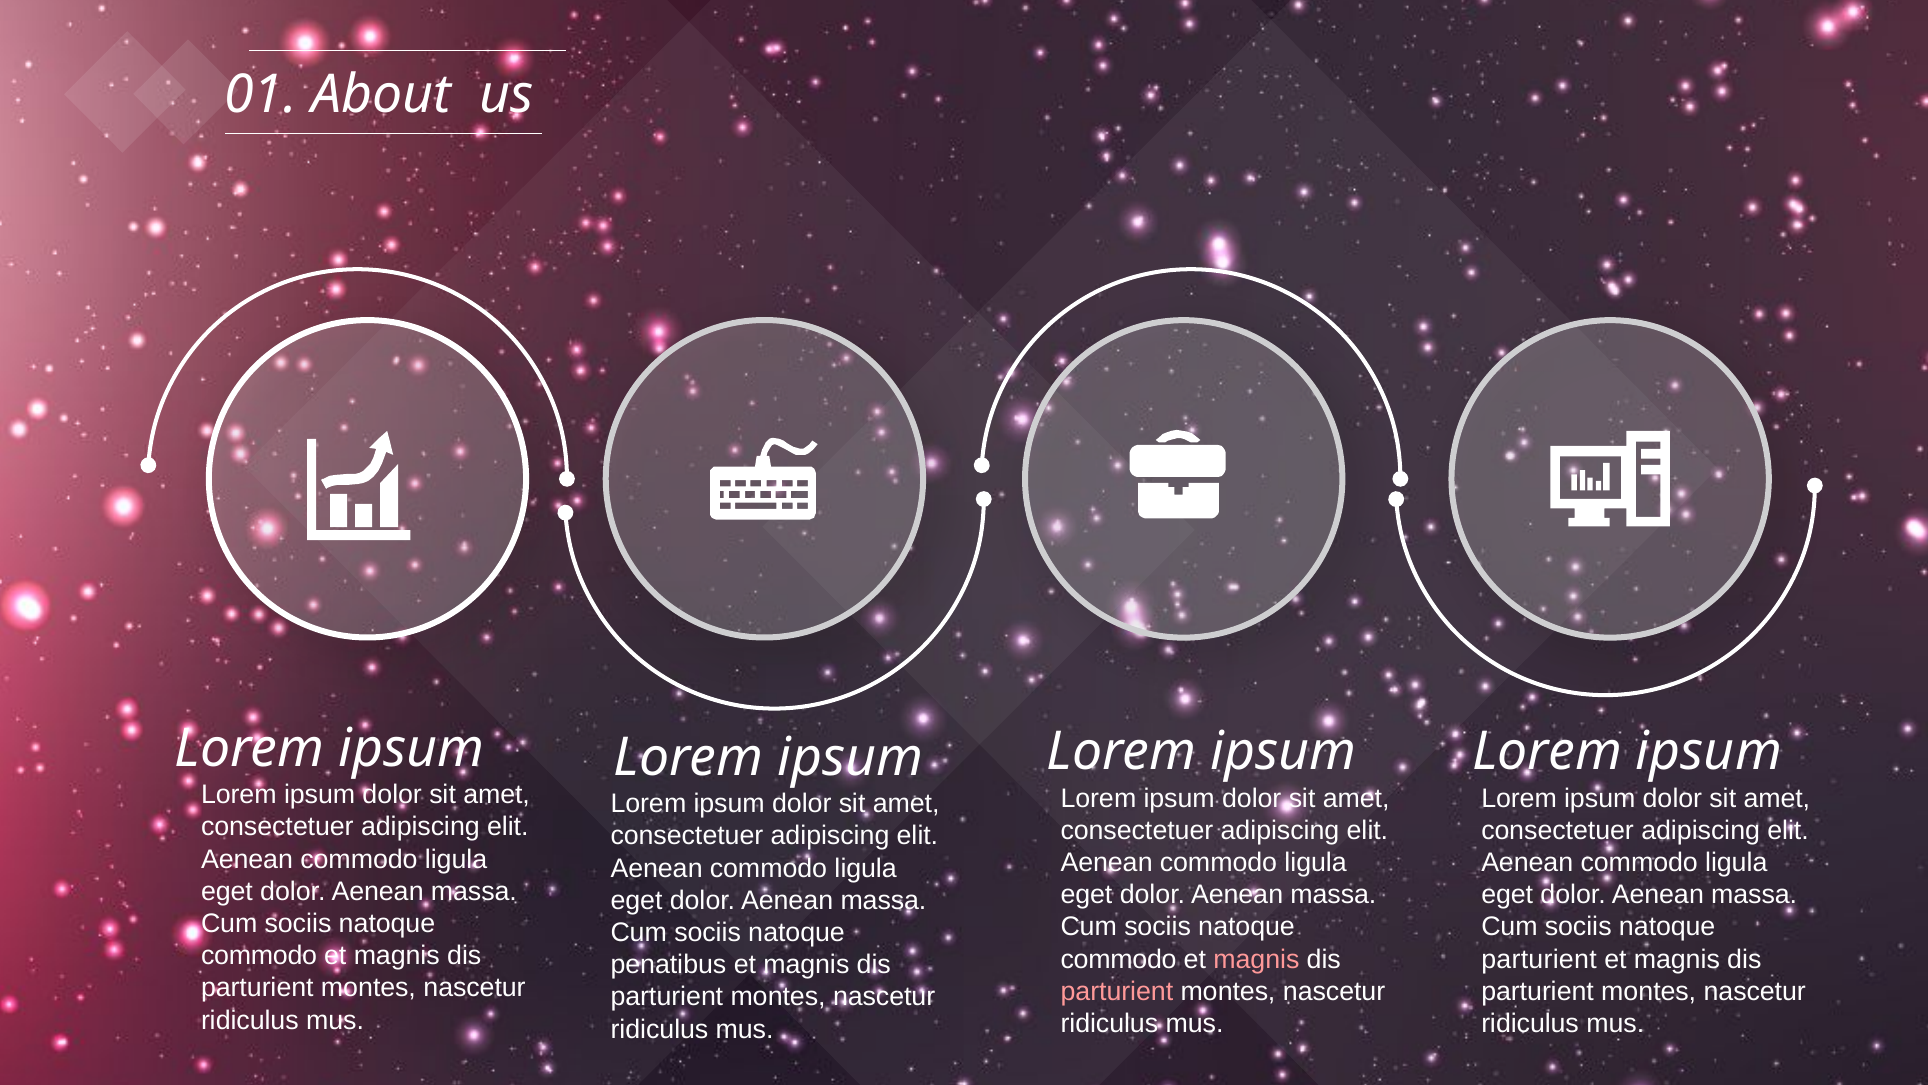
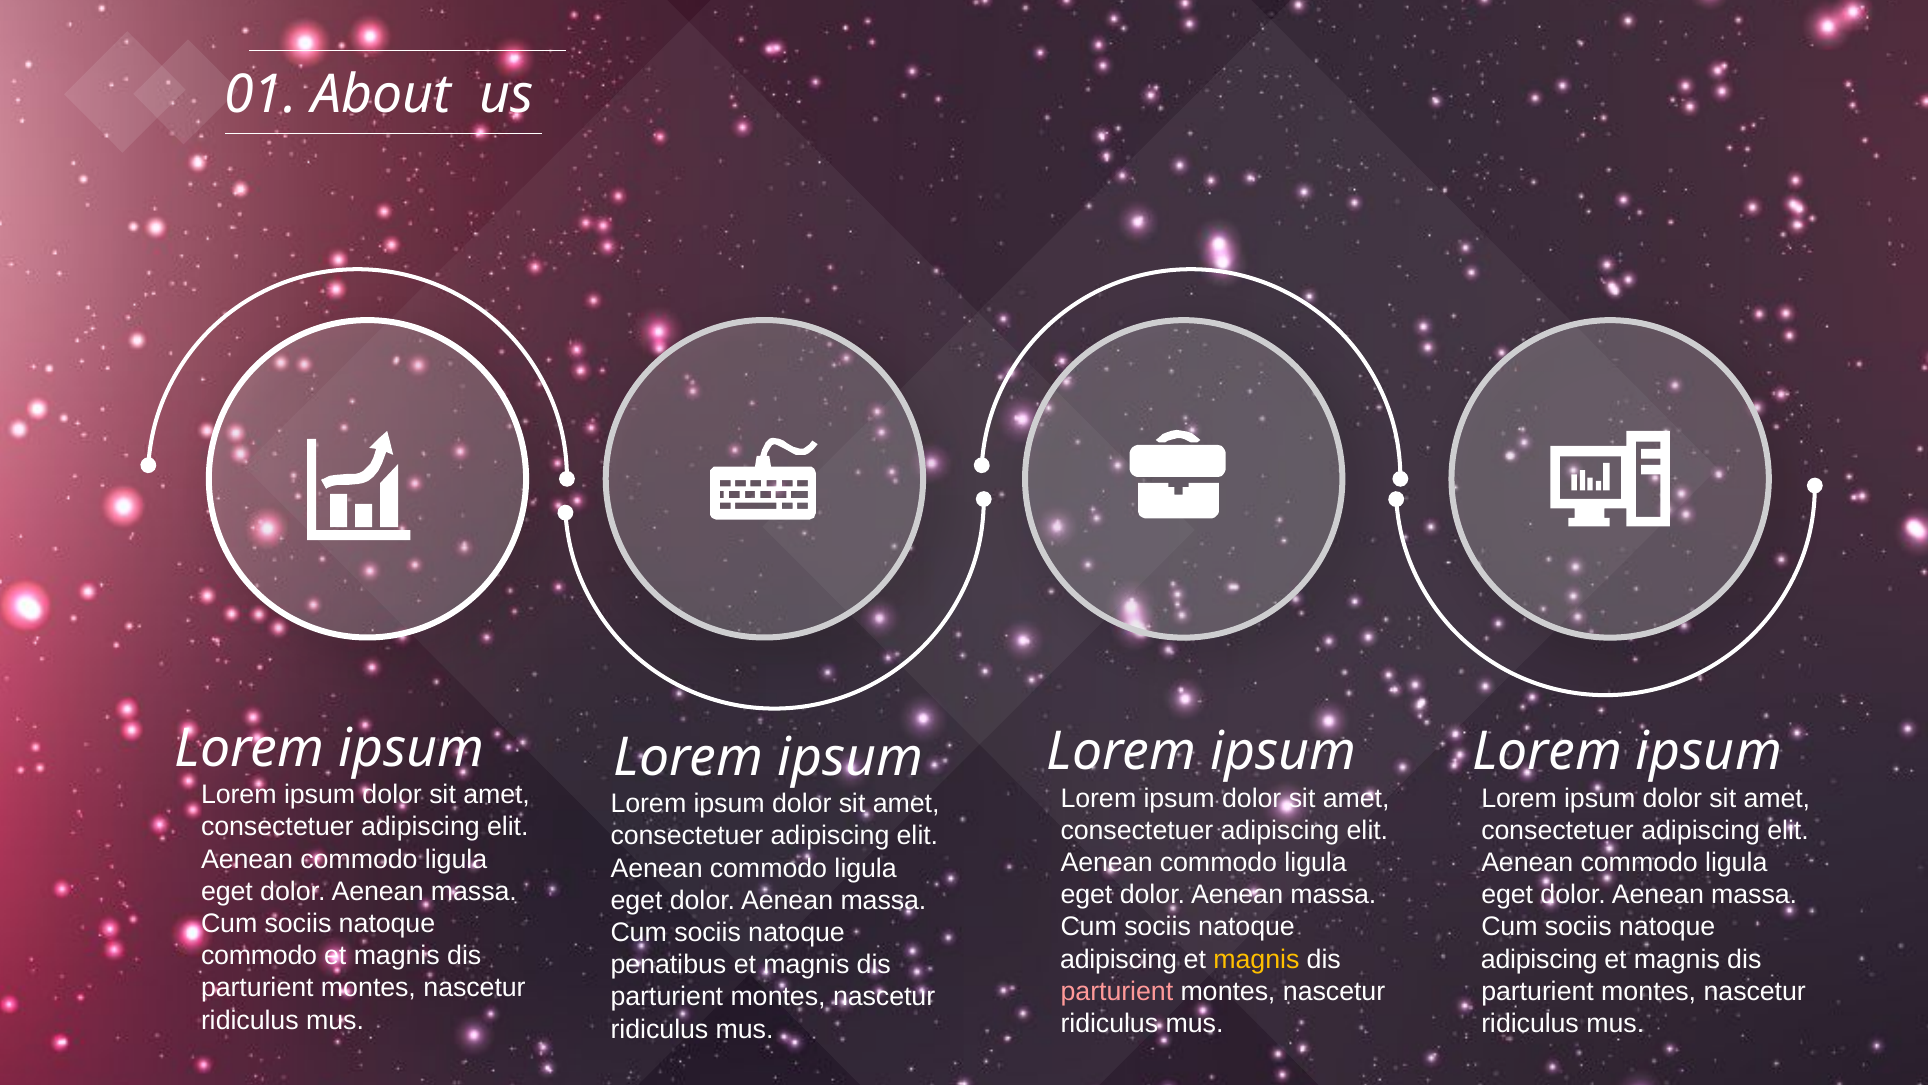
commodo: commodo -> adipiscing (1119, 959)
magnis colour: pink -> yellow (1256, 959)
parturient: parturient -> adipiscing (1539, 959)
